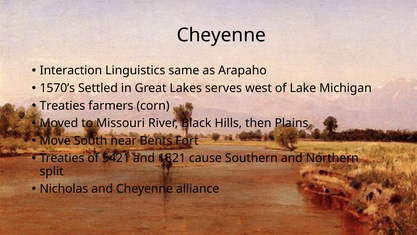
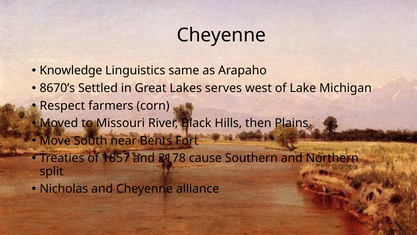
Interaction: Interaction -> Knowledge (71, 71)
1570’s: 1570’s -> 8670’s (57, 88)
Treaties: Treaties -> Respect (62, 105)
5421: 5421 -> 1857 (116, 158)
1821: 1821 -> 2178 (172, 158)
